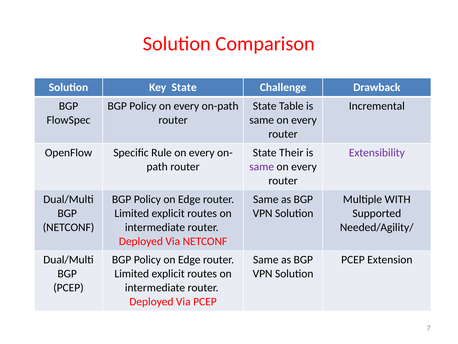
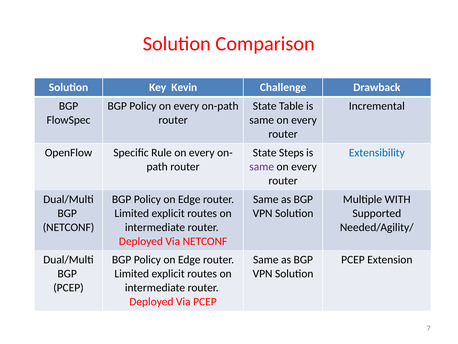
Key State: State -> Kevin (184, 87)
Their: Their -> Steps (291, 152)
Extensibility colour: purple -> blue (377, 152)
